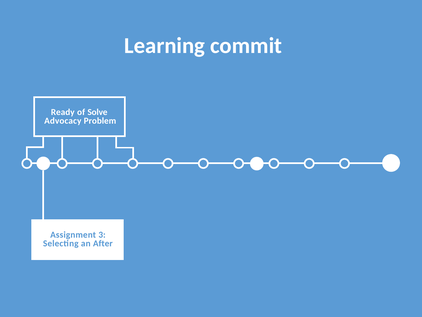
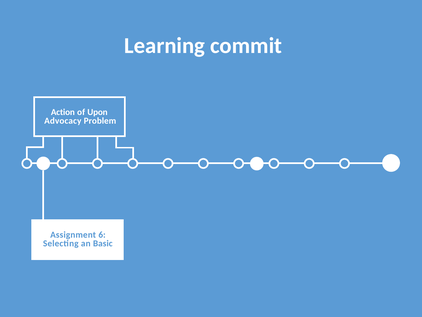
Ready: Ready -> Action (63, 112)
Solve: Solve -> Upon (97, 112)
3: 3 -> 6 (102, 234)
After: After -> Basic (103, 243)
